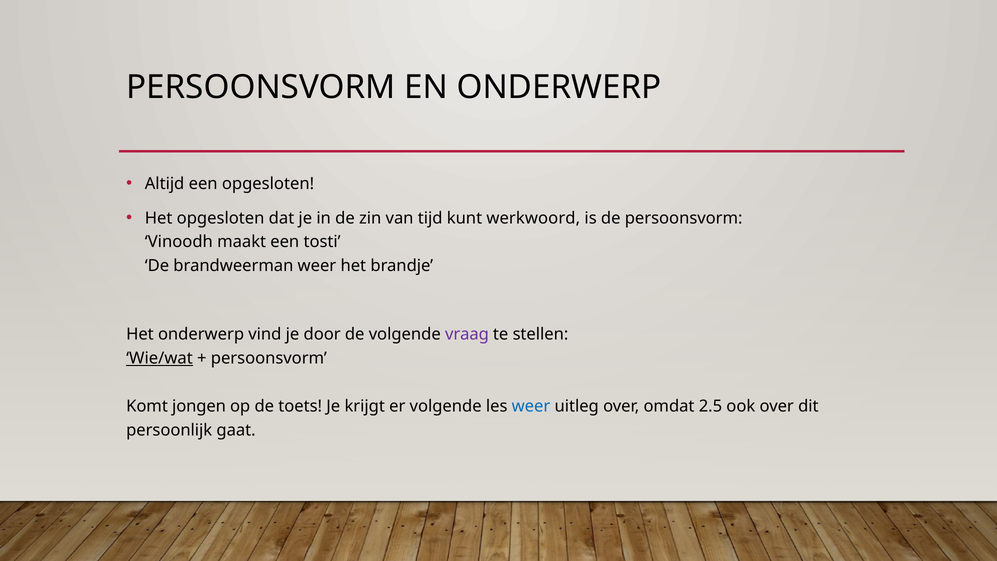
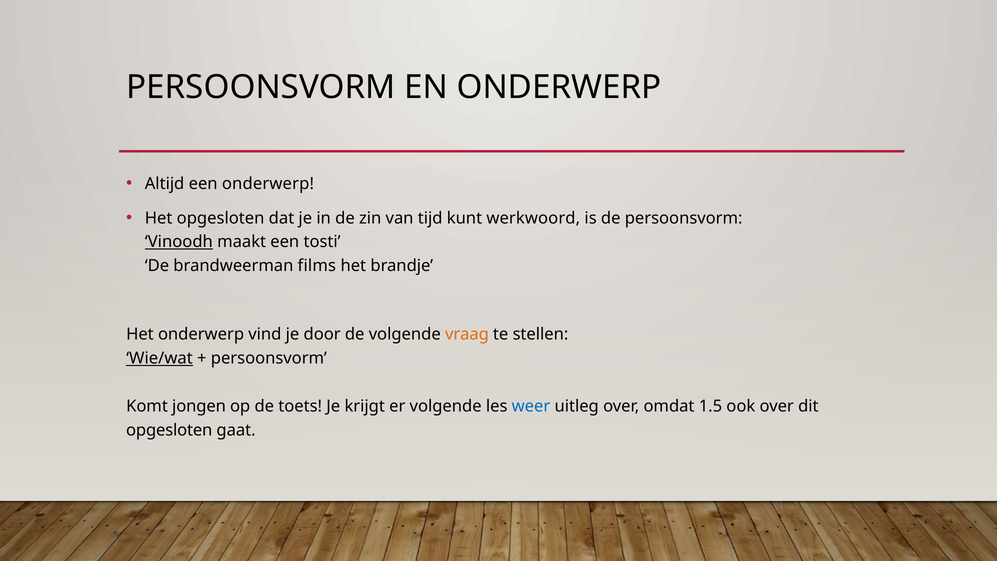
een opgesloten: opgesloten -> onderwerp (268, 184)
Vinoodh underline: none -> present (179, 242)
brandweerman weer: weer -> films (317, 266)
vraag colour: purple -> orange (467, 334)
2.5: 2.5 -> 1.5 (710, 406)
persoonlijk: persoonlijk -> opgesloten (169, 430)
